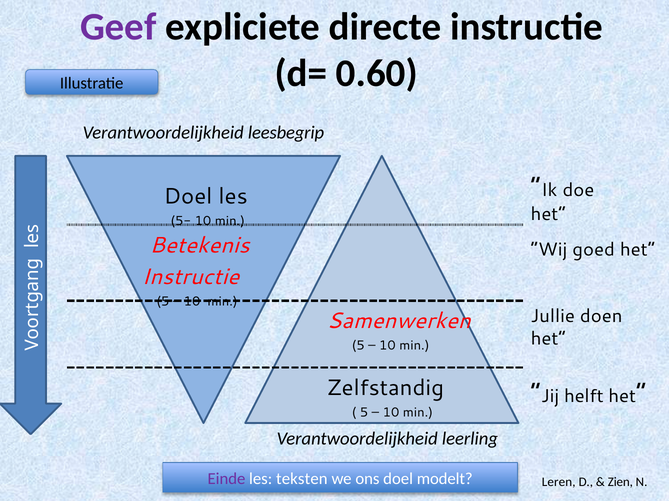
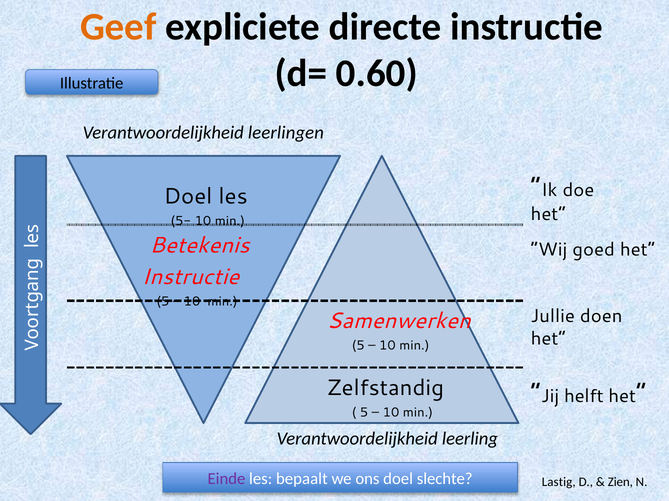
Geef colour: purple -> orange (118, 27)
leesbegrip: leesbegrip -> leerlingen (286, 133)
teksten: teksten -> bepaalt (302, 479)
modelt: modelt -> slechte (445, 479)
Leren: Leren -> Lastig (559, 483)
